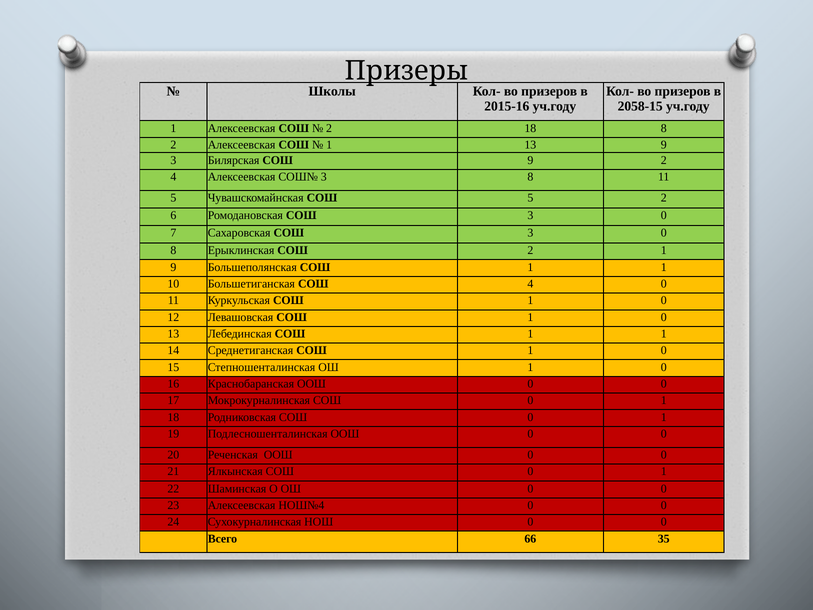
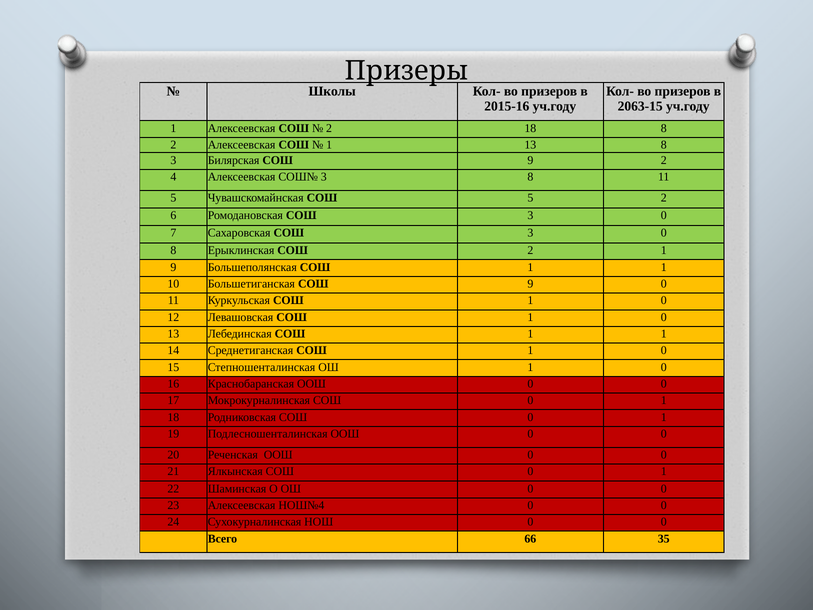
2058-15: 2058-15 -> 2063-15 (640, 106)
13 9: 9 -> 8 (664, 145)
Большетиганская СОШ 4: 4 -> 9 (530, 284)
